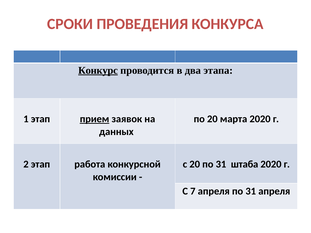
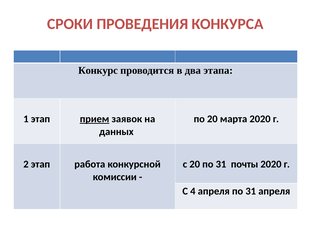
Конкурс underline: present -> none (98, 70)
штаба: штаба -> почты (245, 164)
7: 7 -> 4 (193, 191)
